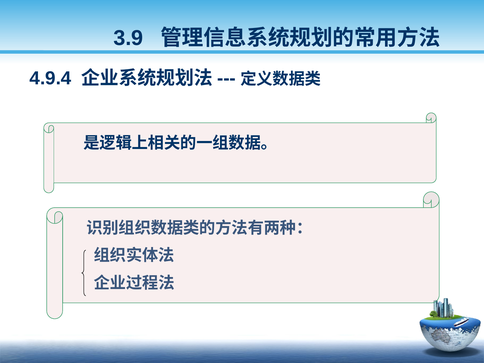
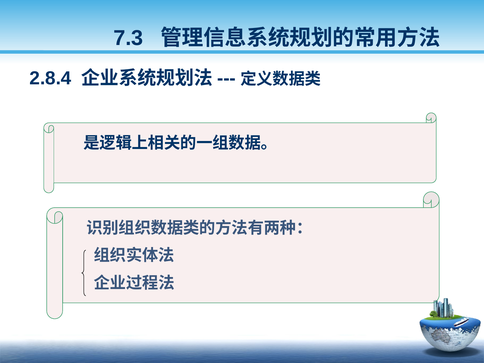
3.9: 3.9 -> 7.3 (128, 38)
4.9.4: 4.9.4 -> 2.8.4 (50, 78)
